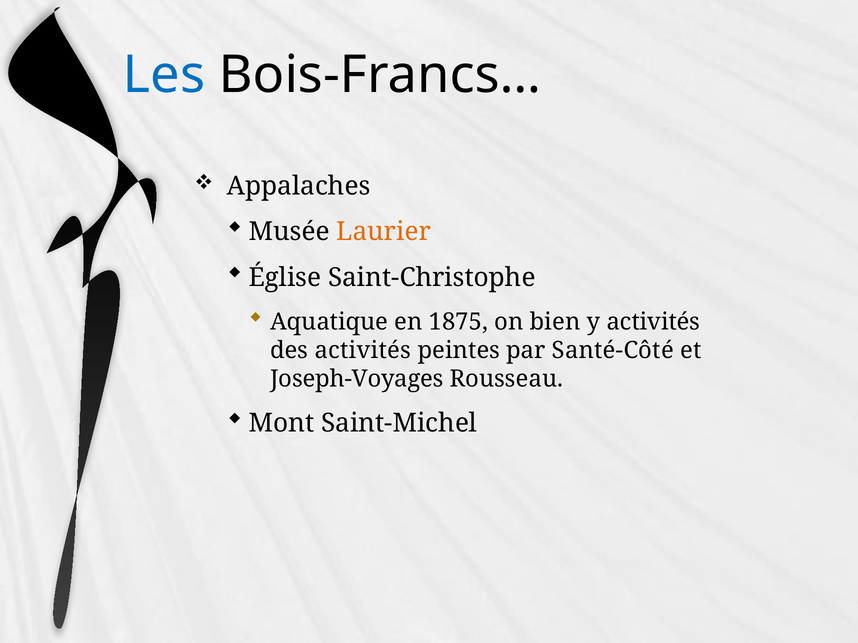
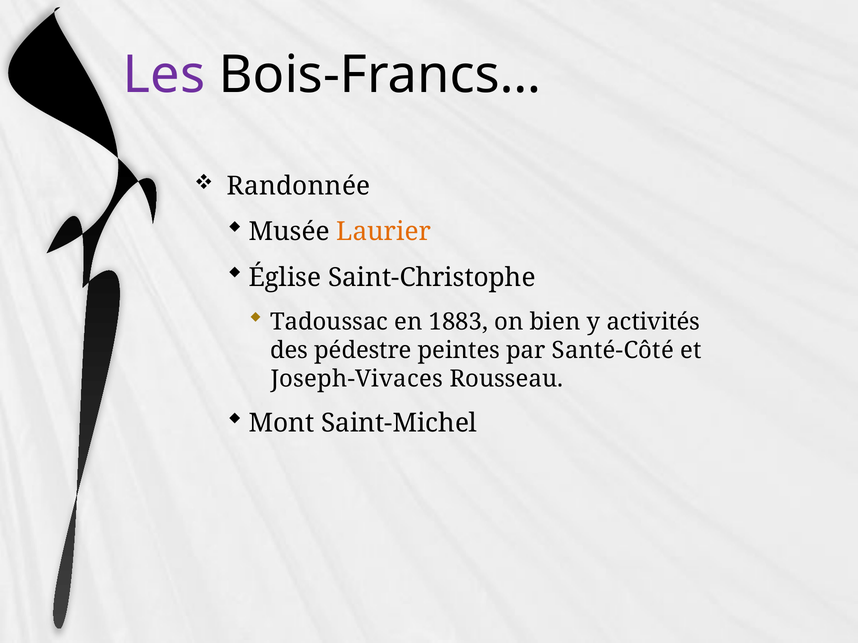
Les colour: blue -> purple (164, 75)
Appalaches: Appalaches -> Randonnée (298, 186)
Aquatique: Aquatique -> Tadoussac (329, 322)
1875: 1875 -> 1883 (458, 322)
des activités: activités -> pédestre (363, 351)
Joseph-Voyages: Joseph-Voyages -> Joseph-Vivaces (357, 379)
